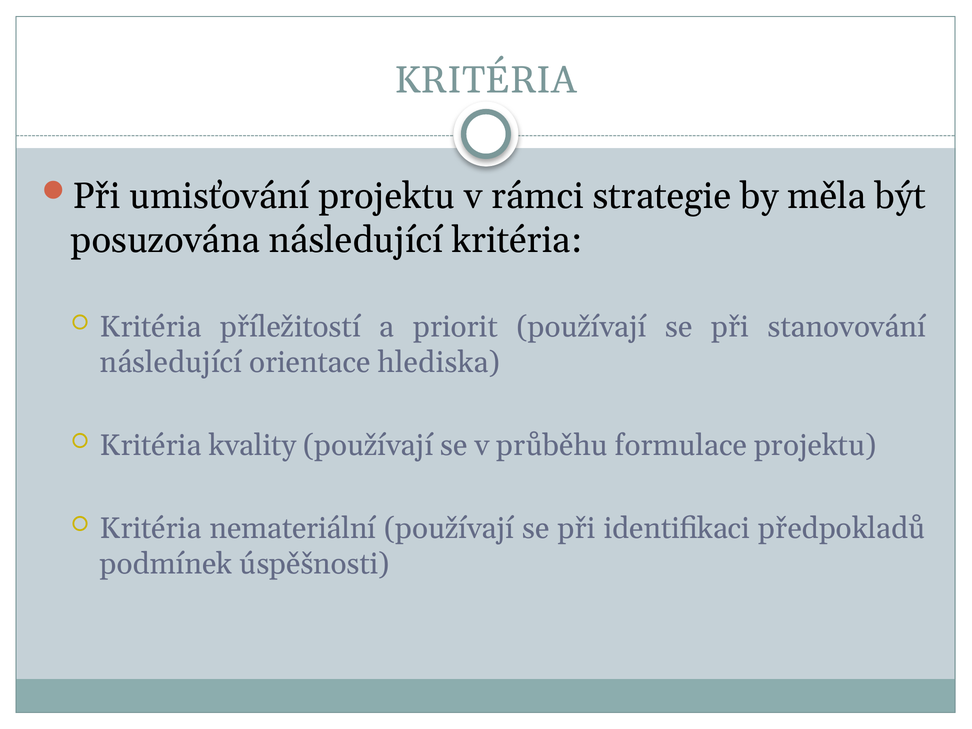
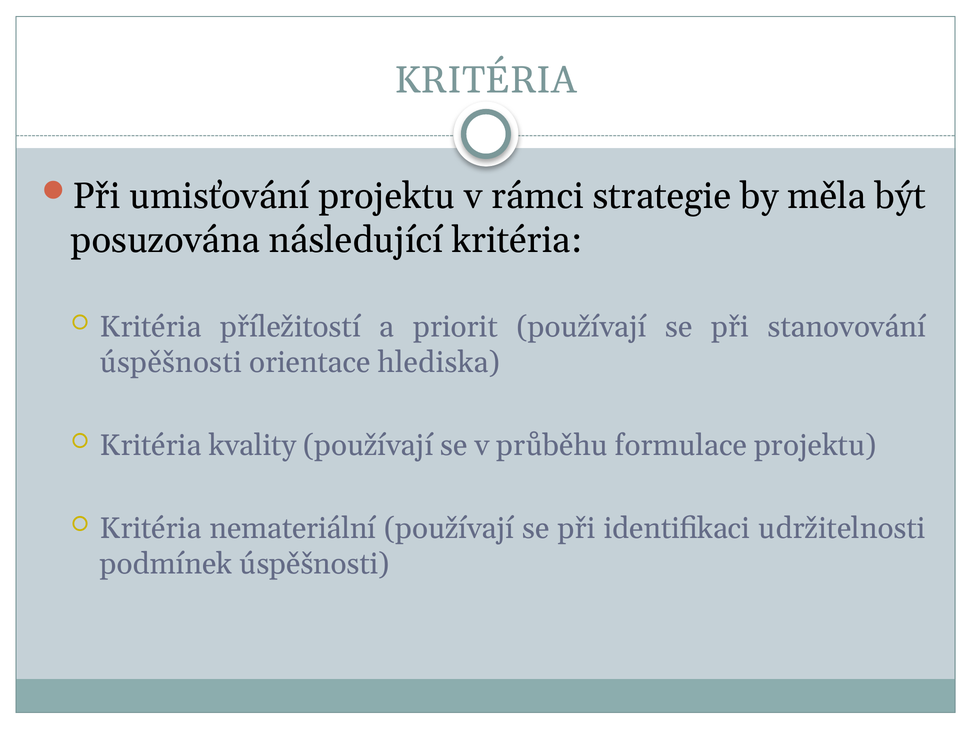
následující: následující -> úspěšnosti (171, 362)
předpokladů: předpokladů -> udržitelnosti (842, 528)
